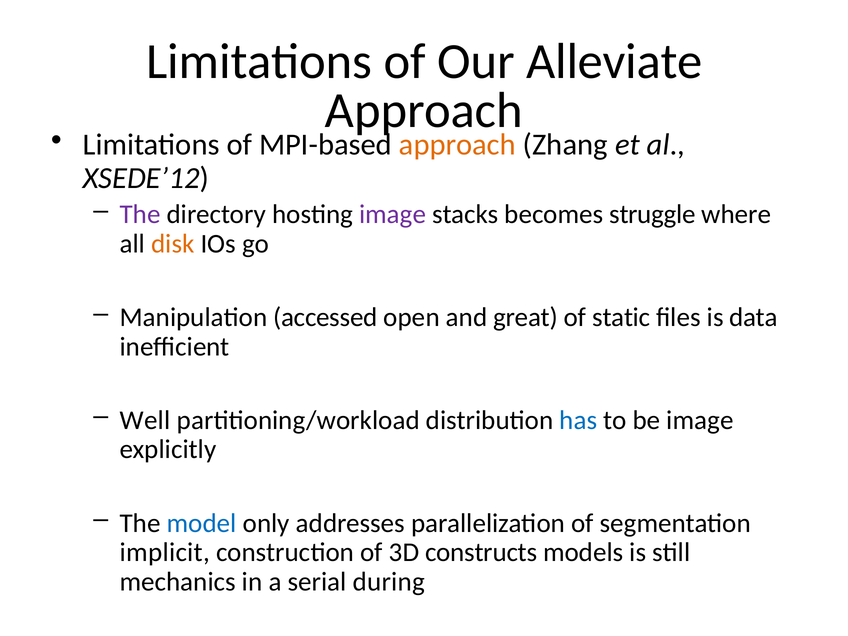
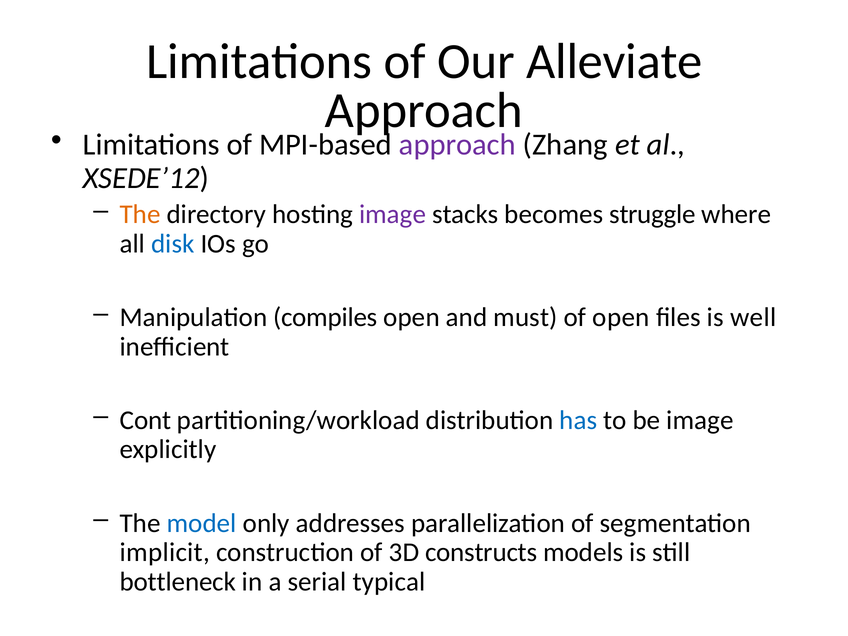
approach colour: orange -> purple (457, 145)
The colour: purple -> orange (140, 215)
disk colour: orange -> blue (173, 244)
accessed: accessed -> compiles (325, 317)
great: great -> must (525, 317)
of static: static -> open (621, 317)
data: data -> well (753, 317)
Well: Well -> Cont (145, 420)
mechanics: mechanics -> bottleneck (178, 582)
during: during -> typical (389, 582)
